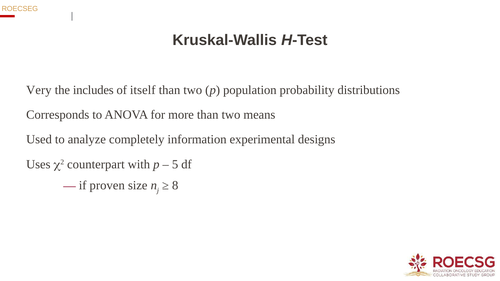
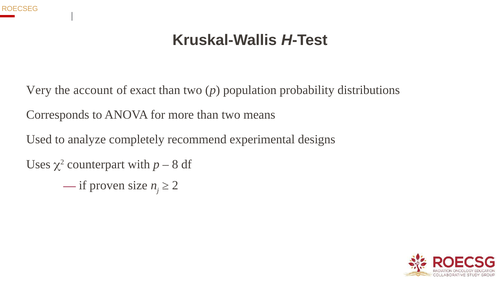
includes: includes -> account (93, 90)
itself: itself -> exact (143, 90)
information: information -> recommend (197, 140)
5: 5 -> 8 (175, 164)
8: 8 -> 2 (175, 186)
